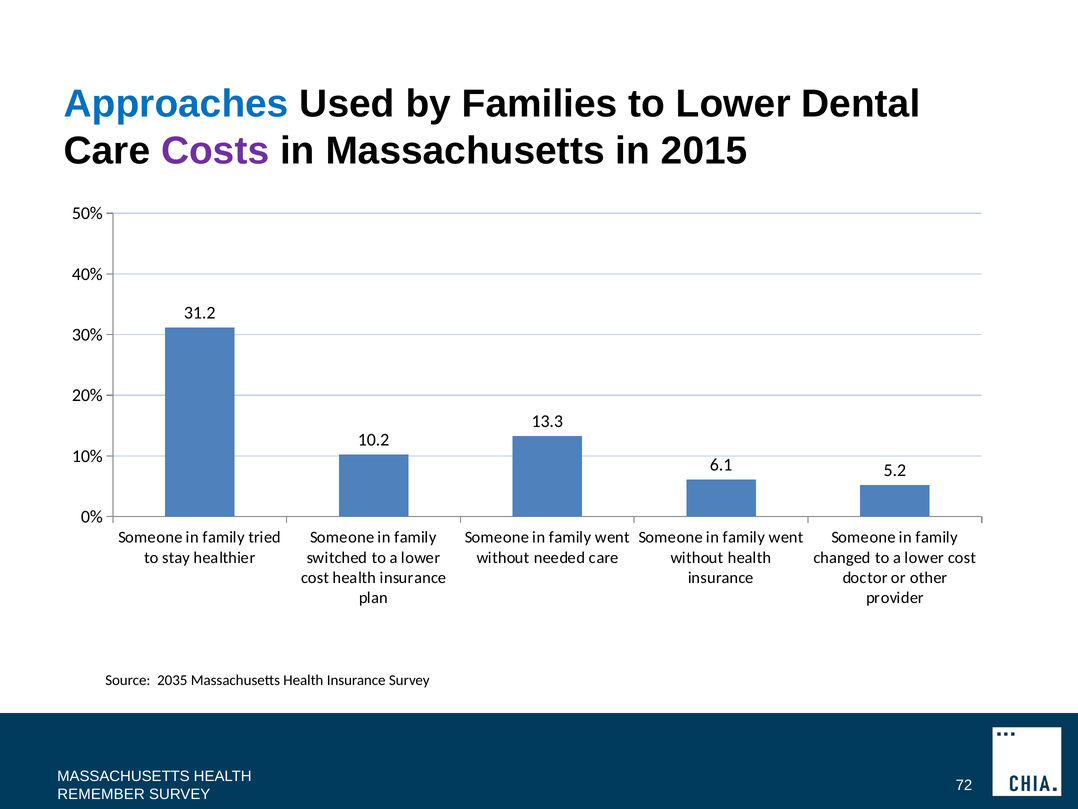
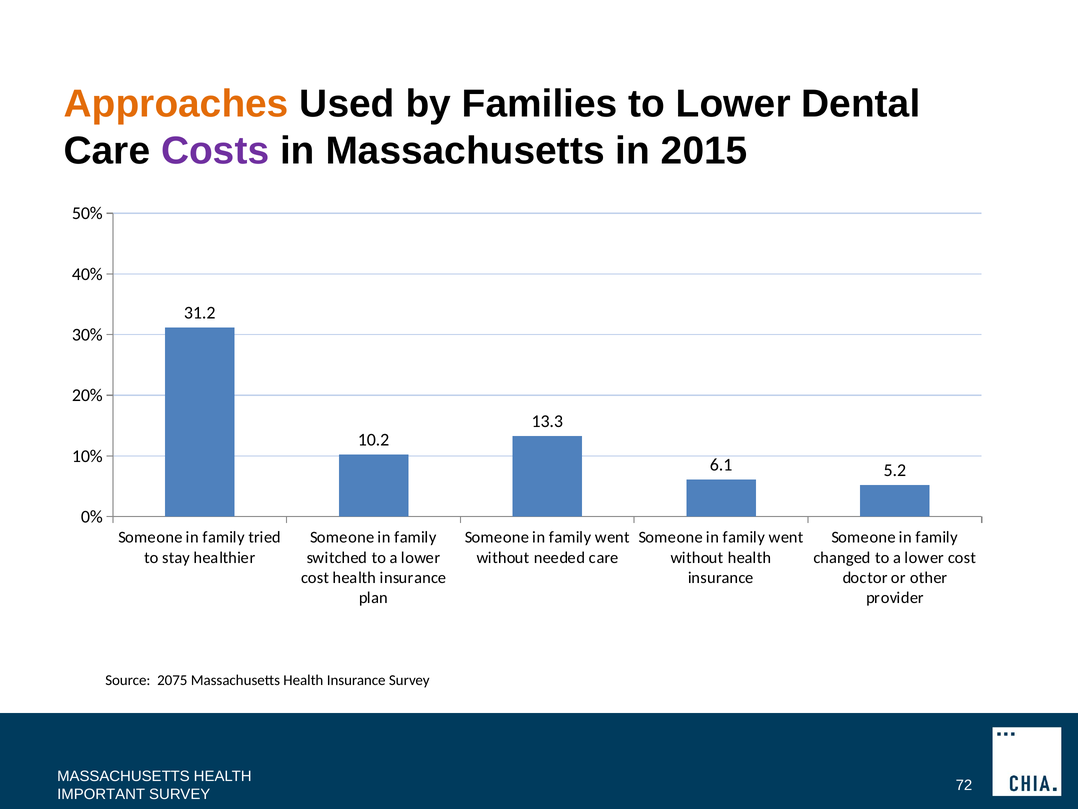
Approaches colour: blue -> orange (176, 104)
2035: 2035 -> 2075 (172, 680)
REMEMBER: REMEMBER -> IMPORTANT (101, 794)
